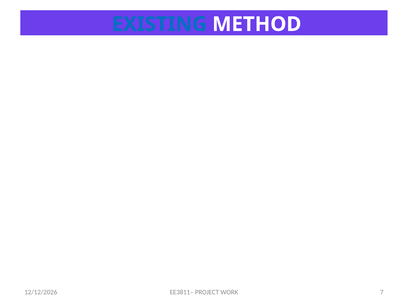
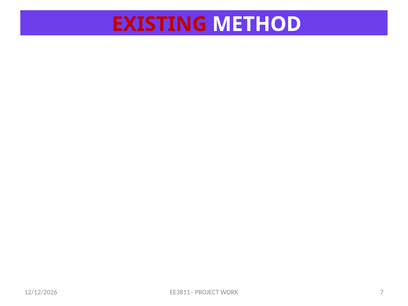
EXISTING colour: blue -> red (159, 24)
